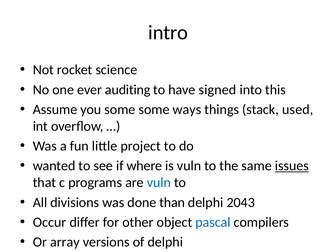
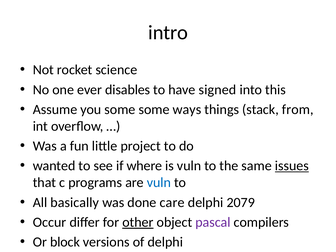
auditing: auditing -> disables (128, 90)
used: used -> from (298, 109)
divisions: divisions -> basically (75, 202)
than: than -> care (172, 202)
2043: 2043 -> 2079 (241, 202)
other underline: none -> present (138, 222)
pascal colour: blue -> purple (213, 222)
array: array -> block (65, 242)
